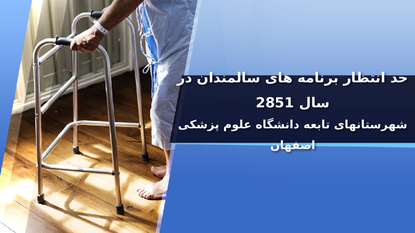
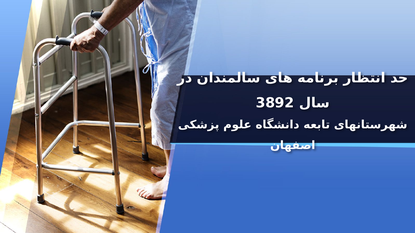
2851: 2851 -> 3892 (275, 103)
